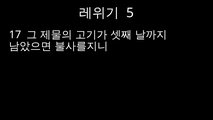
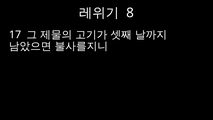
5: 5 -> 8 (130, 13)
